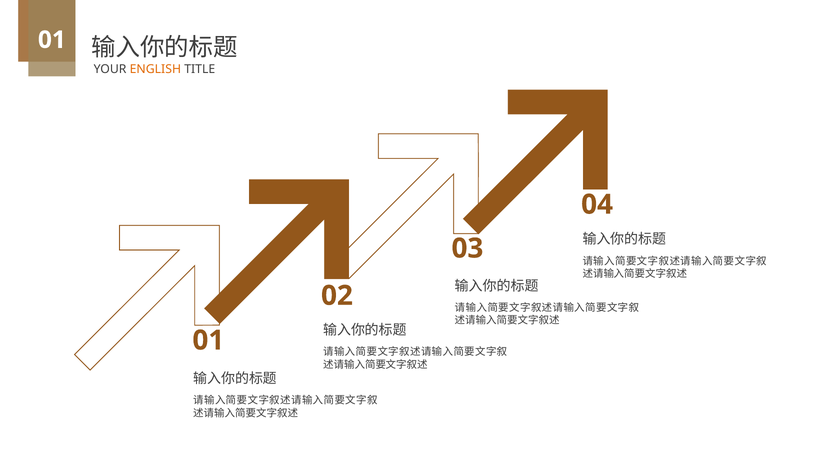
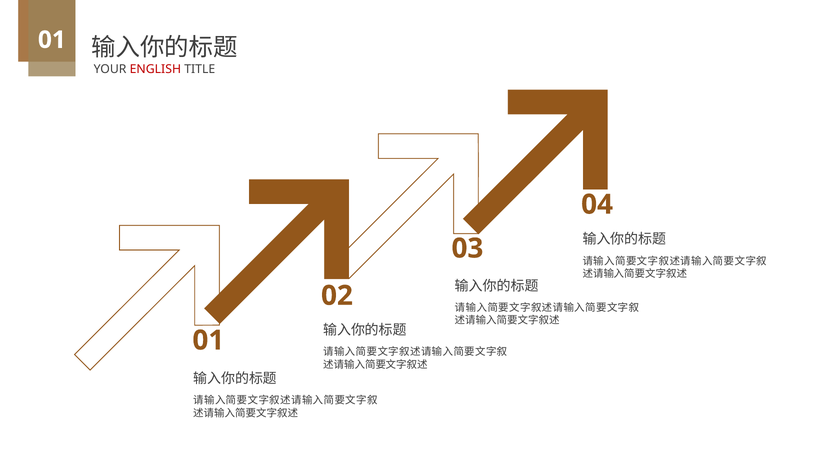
ENGLISH colour: orange -> red (155, 69)
